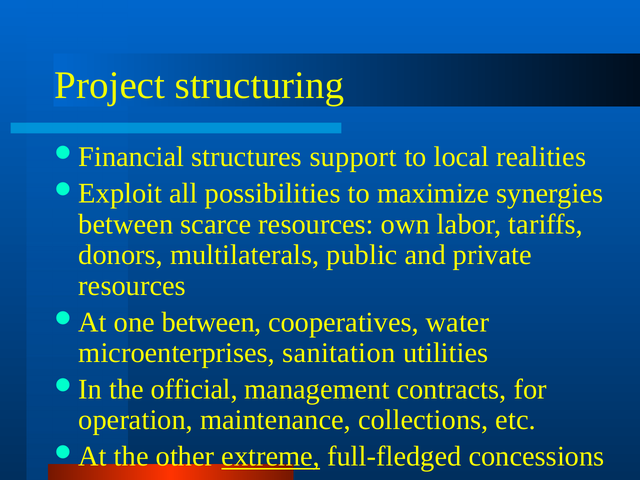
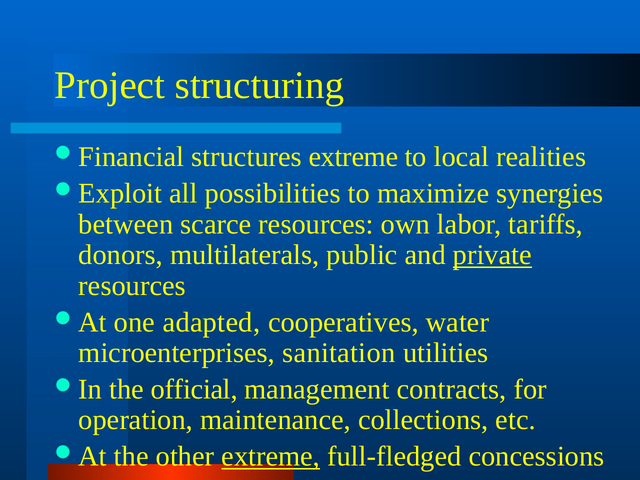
structures support: support -> extreme (353, 157)
private underline: none -> present (492, 255)
one between: between -> adapted (211, 322)
